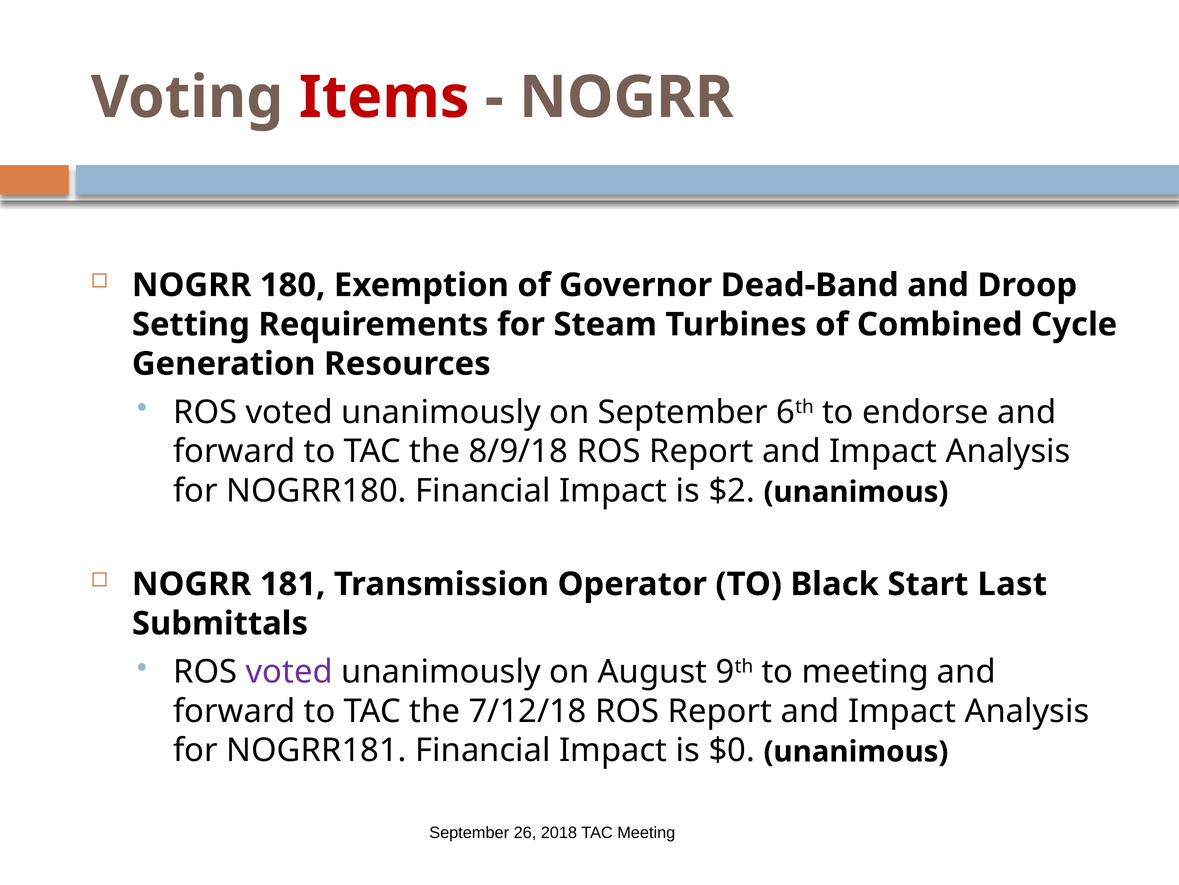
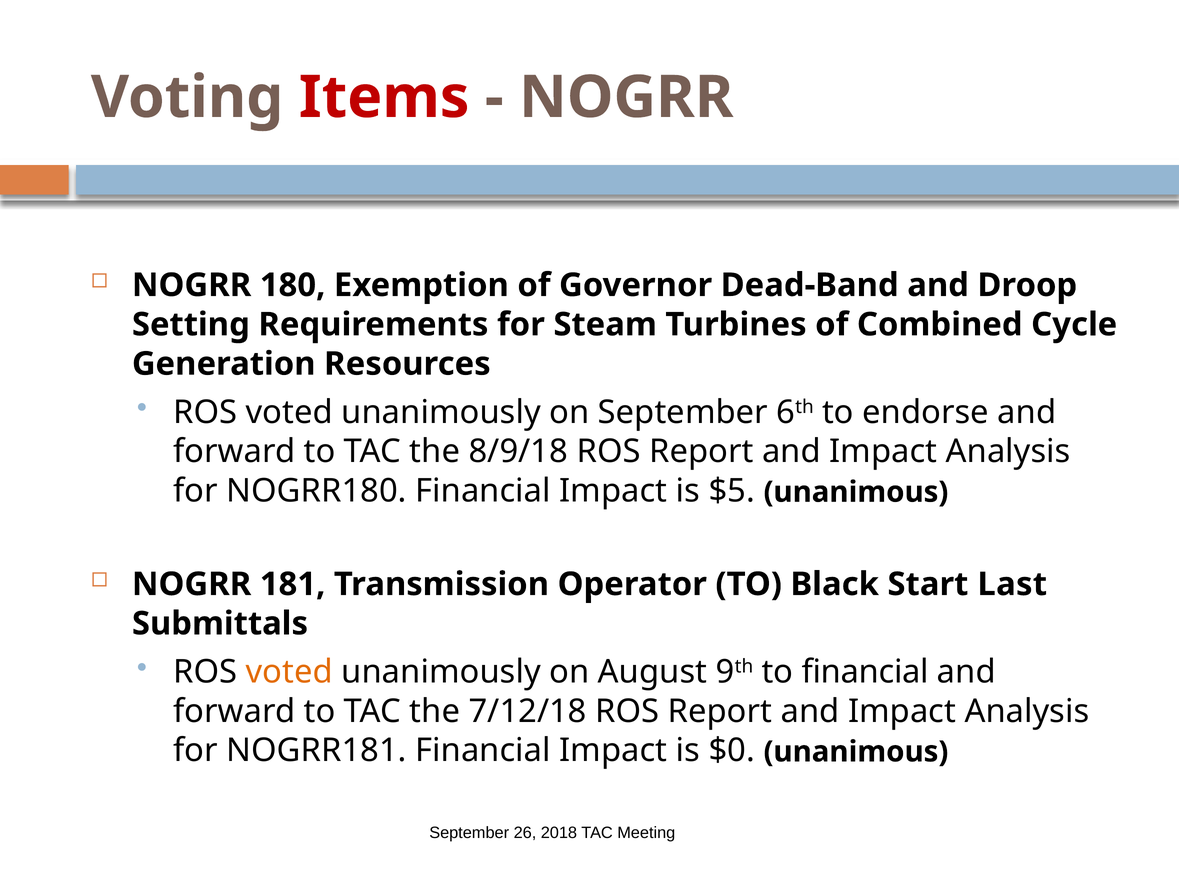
$2: $2 -> $5 (732, 491)
voted colour: purple -> orange (289, 671)
to meeting: meeting -> financial (865, 671)
